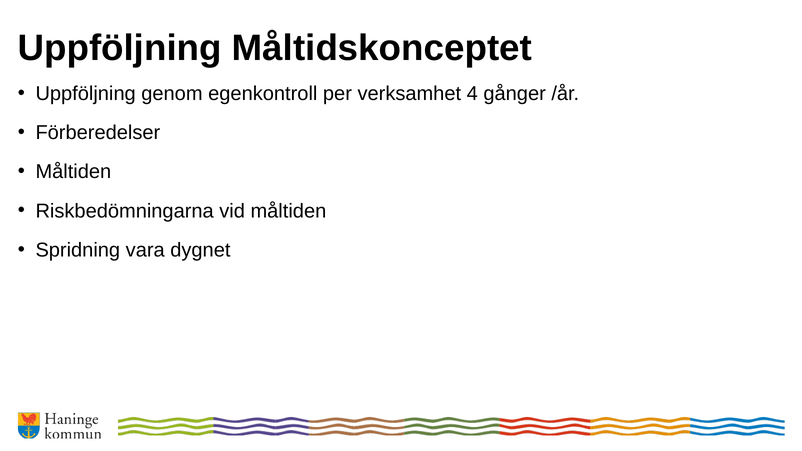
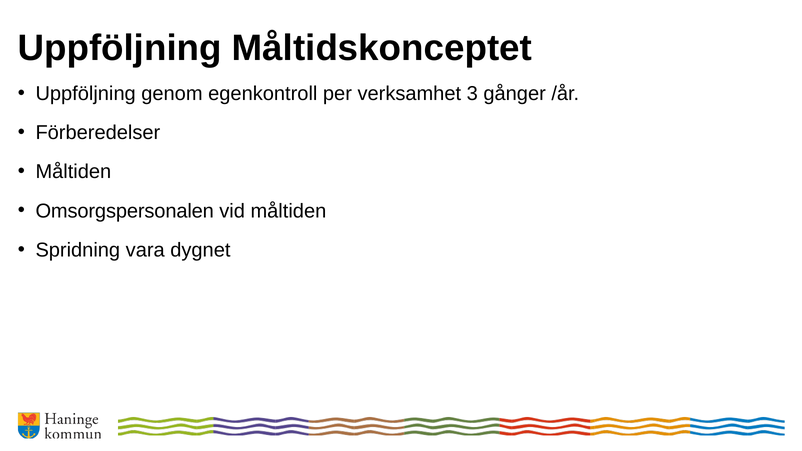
4: 4 -> 3 (472, 94)
Riskbedömningarna: Riskbedömningarna -> Omsorgspersonalen (125, 211)
